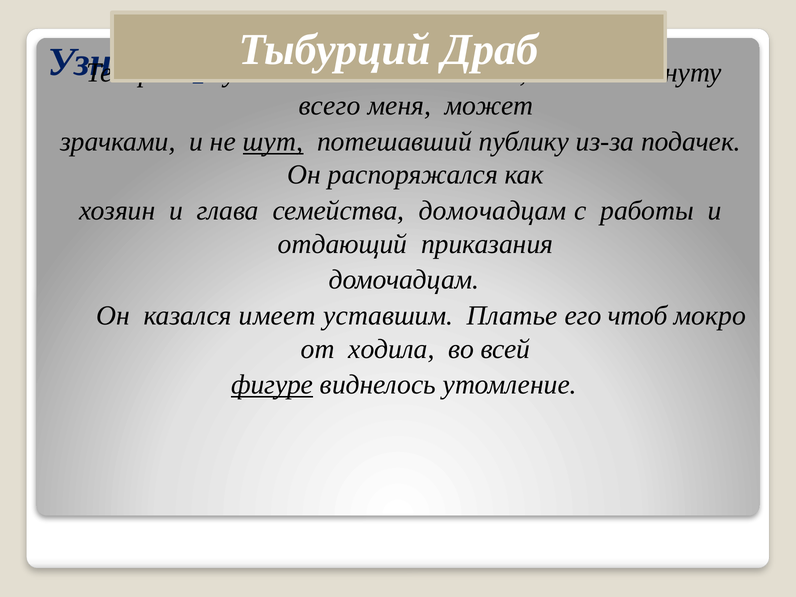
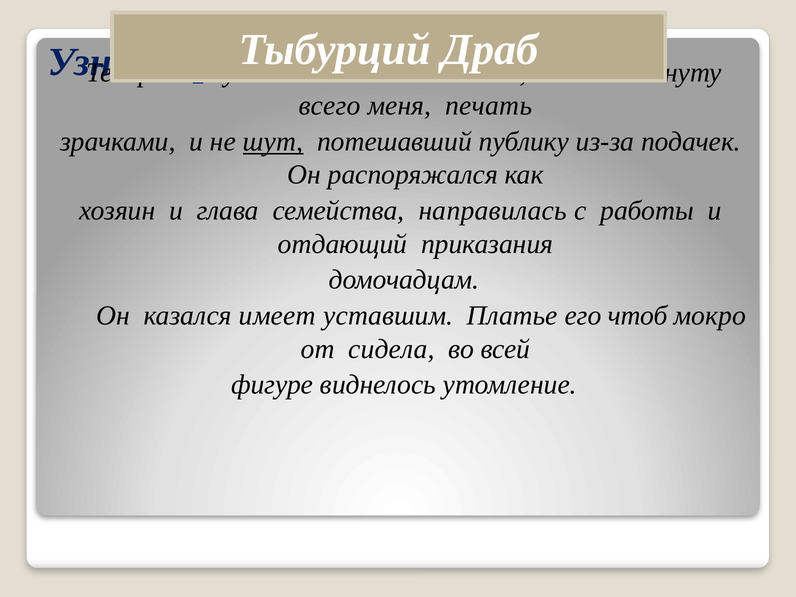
может: может -> печать (489, 106)
семейства домочадцам: домочадцам -> направилась (493, 211)
ходила: ходила -> сидела (391, 349)
фигуре underline: present -> none (272, 385)
